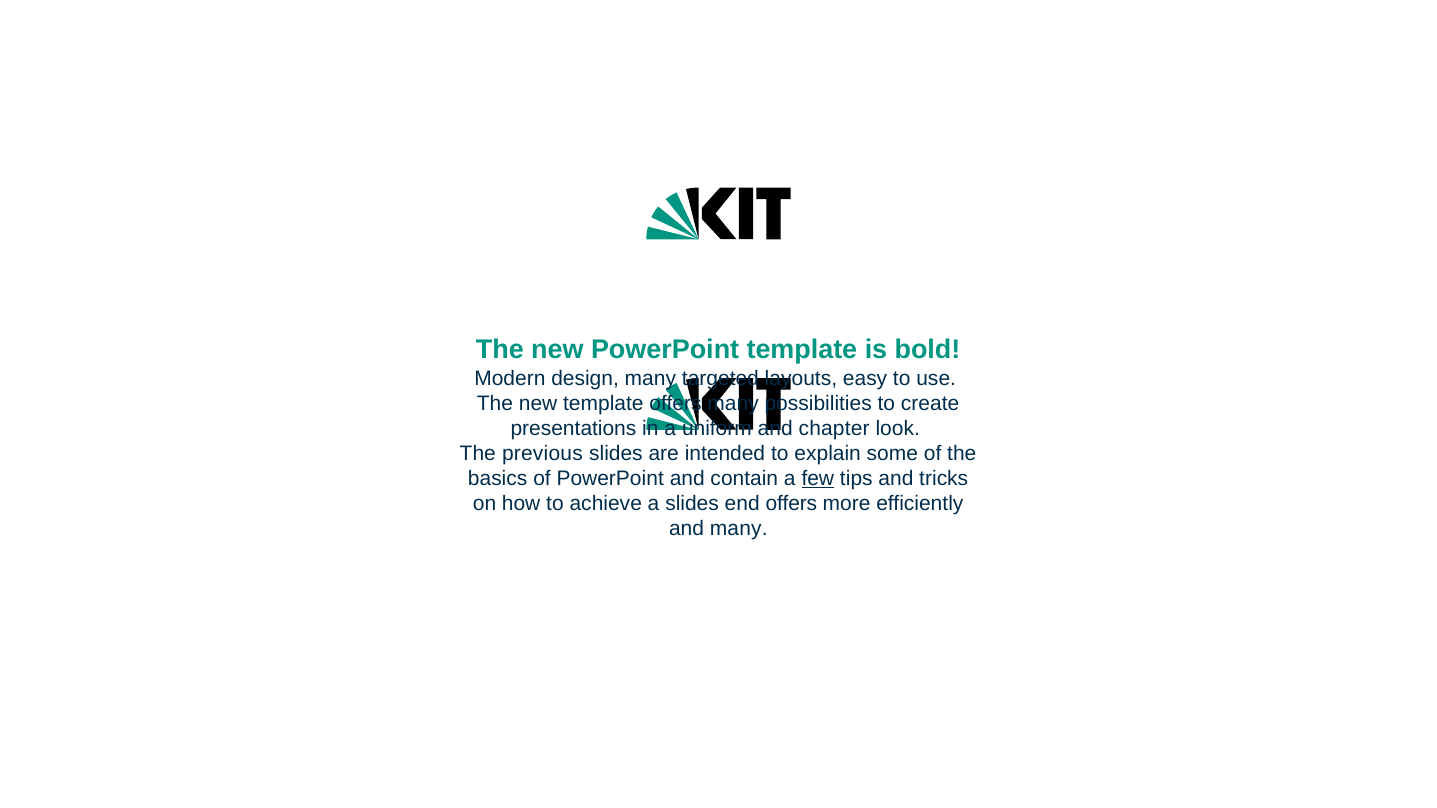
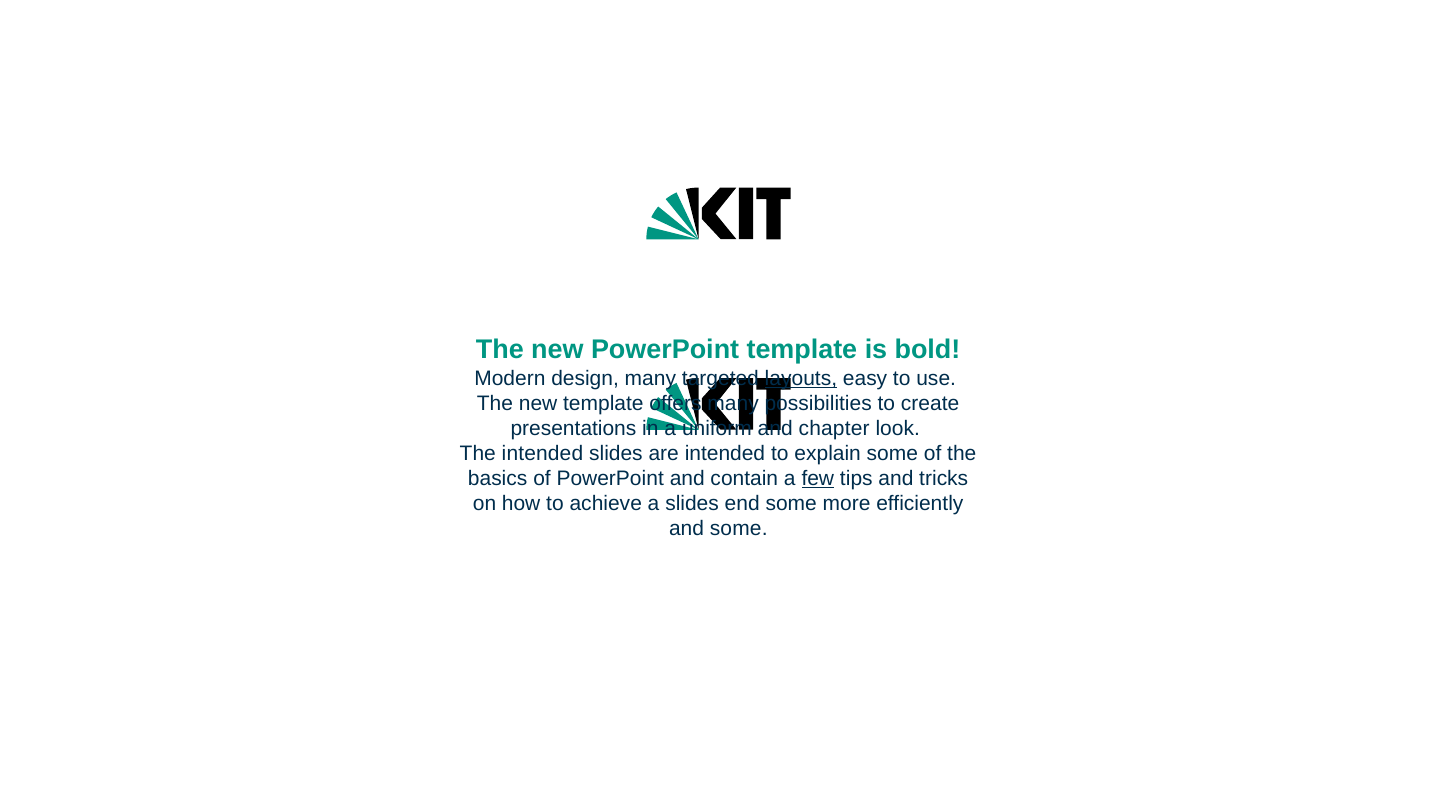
layouts underline: none -> present (801, 378)
The previous: previous -> intended (542, 454)
end offers: offers -> some (791, 504)
and many: many -> some (739, 529)
